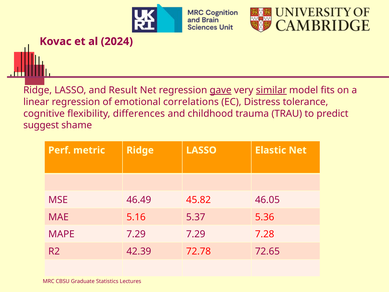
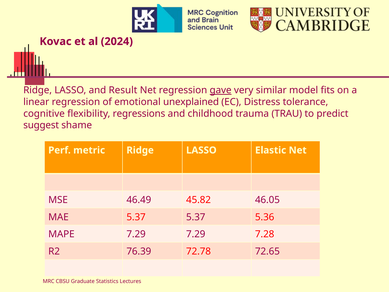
similar underline: present -> none (271, 90)
correlations: correlations -> unexplained (191, 102)
differences: differences -> regressions (139, 113)
MAE 5.16: 5.16 -> 5.37 (136, 217)
42.39: 42.39 -> 76.39 (139, 251)
